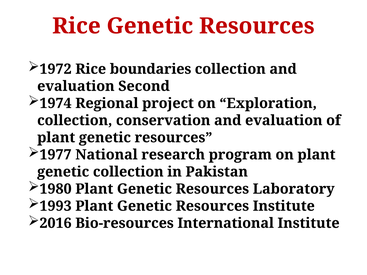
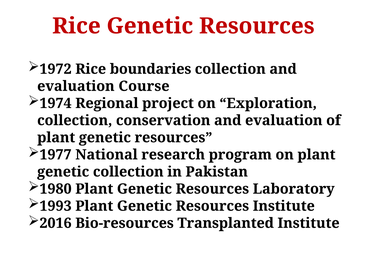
Second: Second -> Course (144, 86)
International: International -> Transplanted (226, 223)
